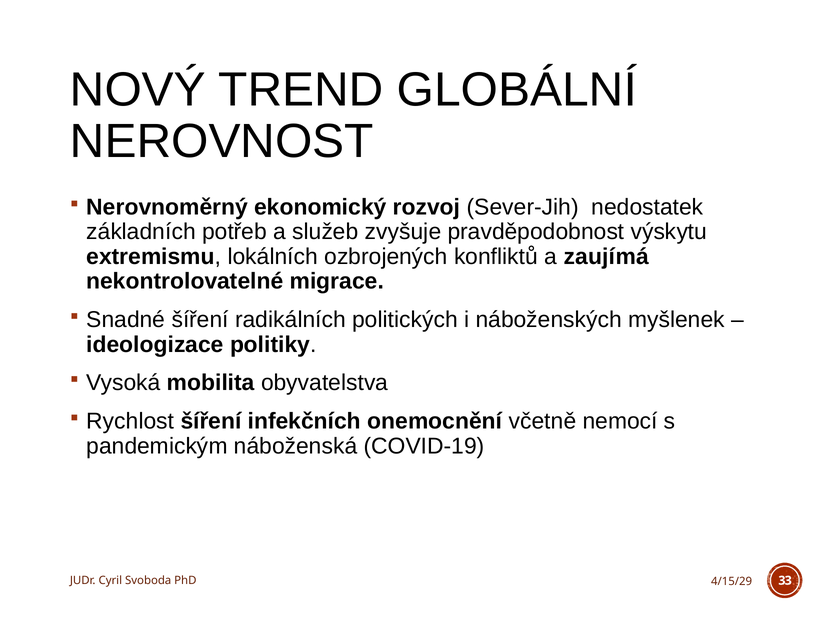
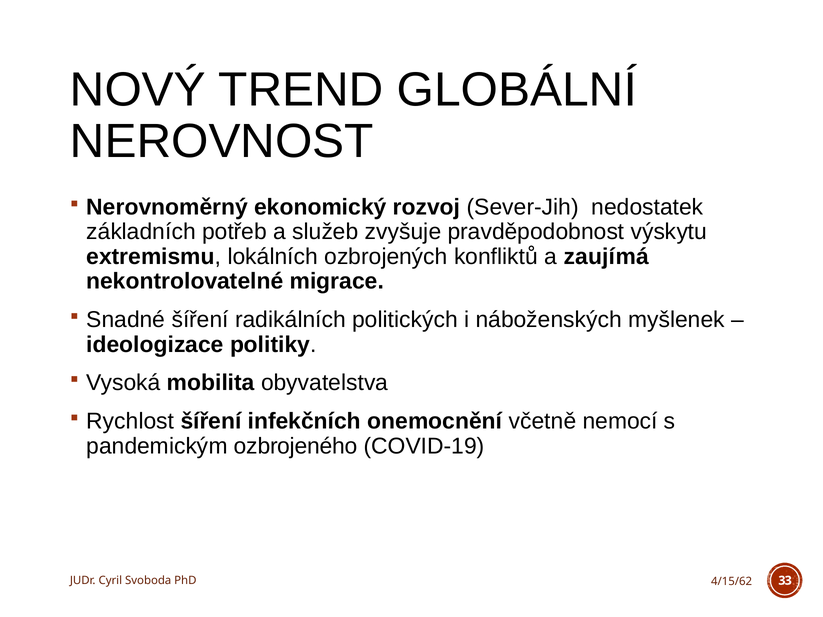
náboženská: náboženská -> ozbrojeného (296, 446)
4/15/29: 4/15/29 -> 4/15/62 (732, 582)
